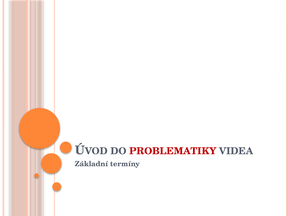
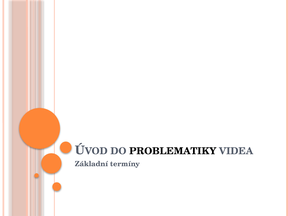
PROBLEMATIKY colour: red -> black (173, 151)
